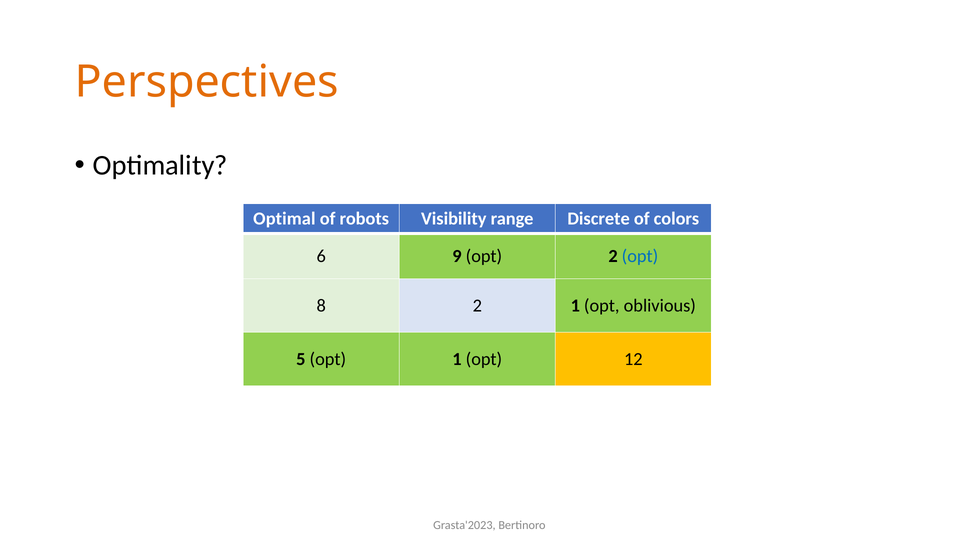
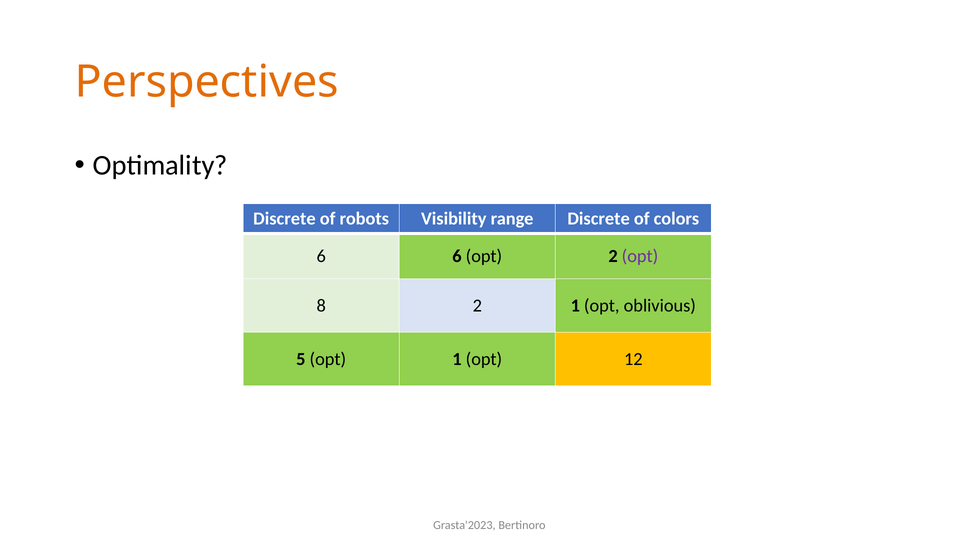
Optimal: Optimal -> Discrete (284, 219)
6 9: 9 -> 6 (457, 257)
opt colour: blue -> purple (640, 257)
